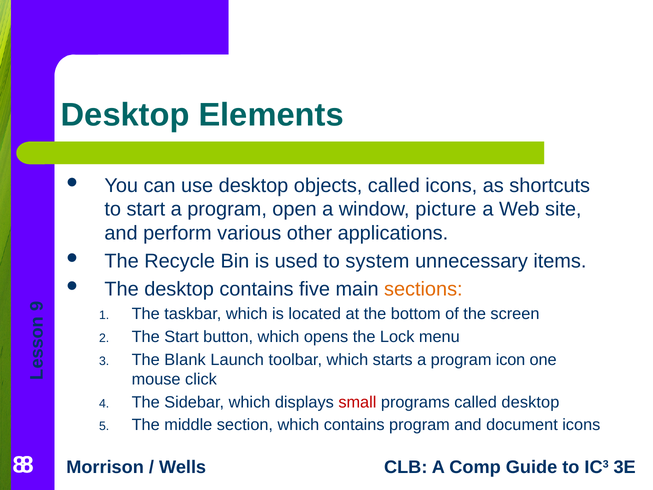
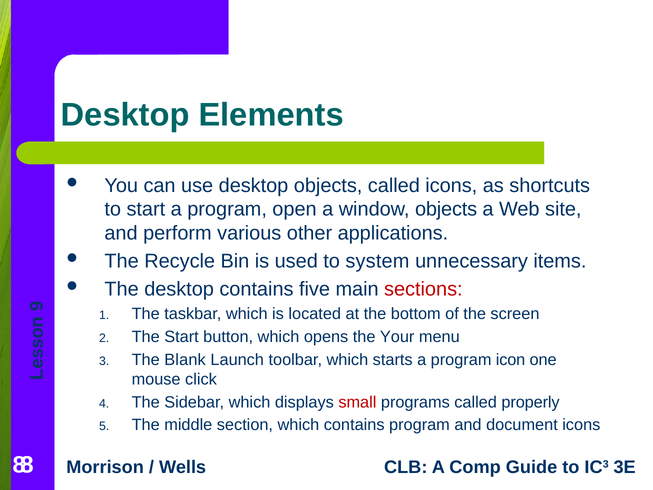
window picture: picture -> objects (446, 209)
sections colour: orange -> red (423, 289)
Lock: Lock -> Your (397, 337)
called desktop: desktop -> properly (531, 402)
